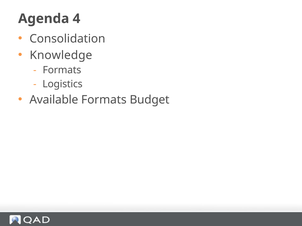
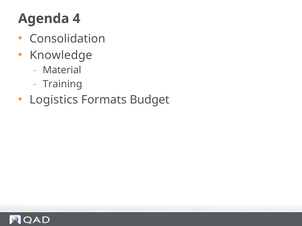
Formats: Formats -> Material (62, 70)
Logistics: Logistics -> Training (62, 84)
Available: Available -> Logistics (54, 100)
